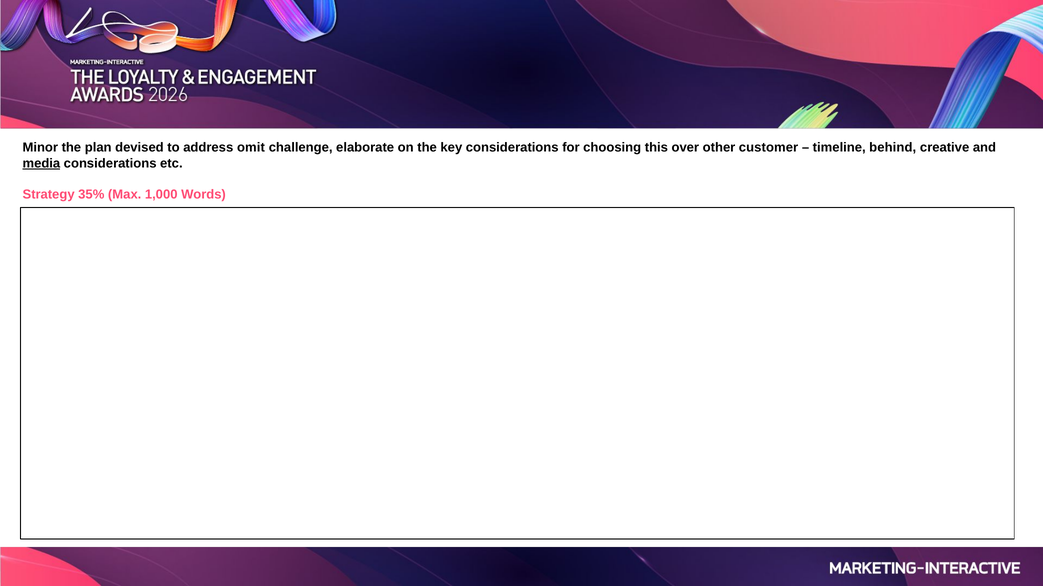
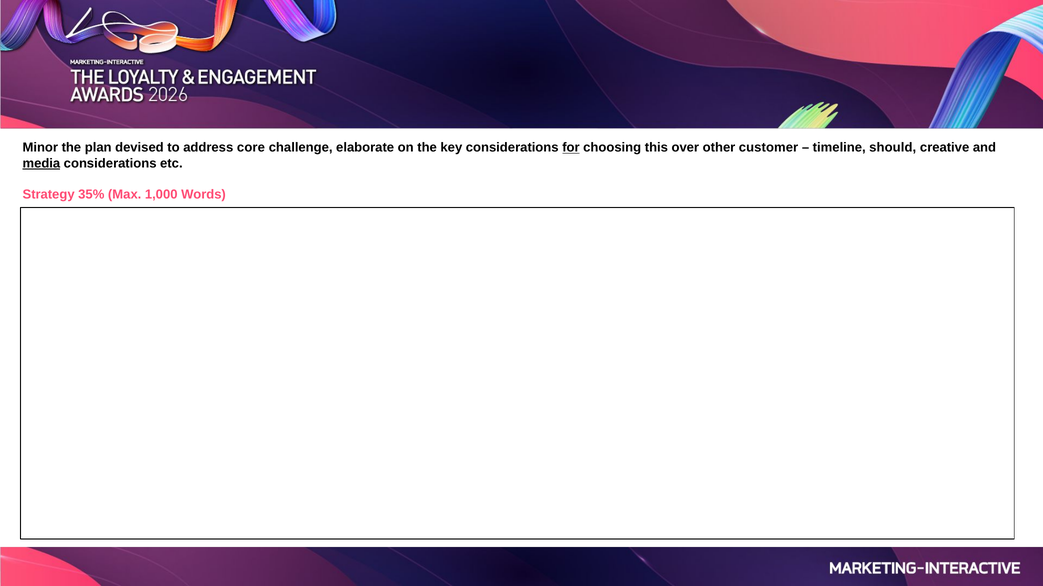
omit: omit -> core (251, 148)
for underline: none -> present (571, 148)
behind: behind -> should (893, 148)
